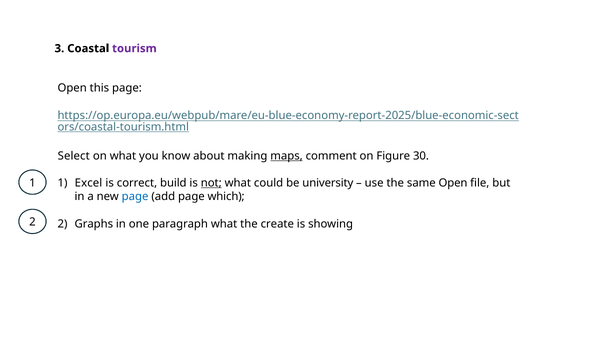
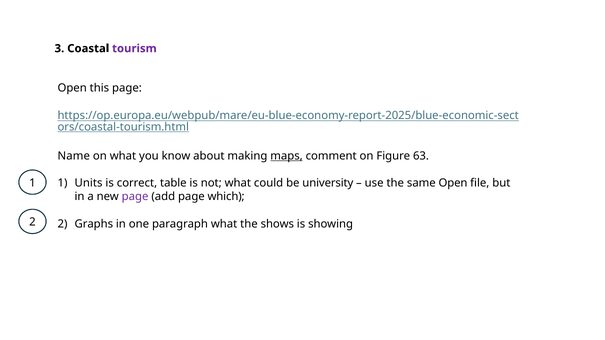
Select: Select -> Name (74, 156)
30: 30 -> 63 (421, 156)
Excel: Excel -> Units (89, 183)
build: build -> table (173, 183)
not underline: present -> none (211, 183)
page colour: blue -> purple (135, 197)
create: create -> shows (277, 224)
